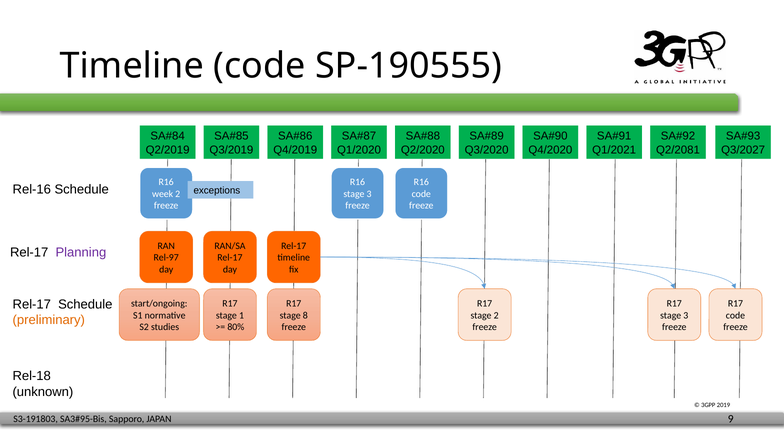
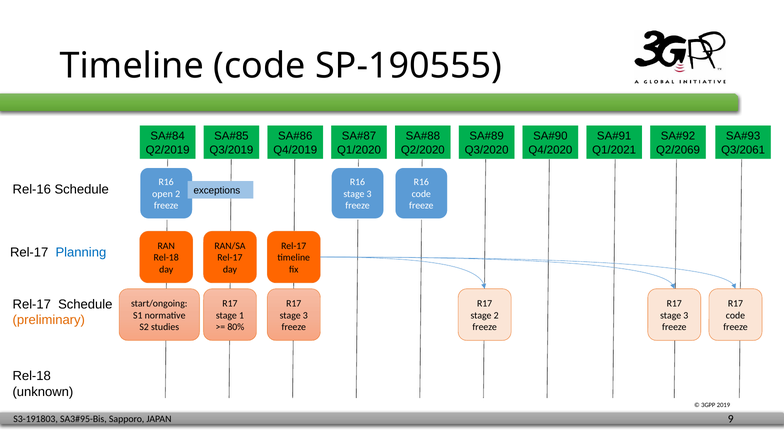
Q2/2081: Q2/2081 -> Q2/2069 (678, 150)
Q3/2027: Q3/2027 -> Q3/2061 (743, 150)
week: week -> open (163, 194)
Planning colour: purple -> blue (81, 253)
Rel-97: Rel-97 -> Rel-18 (166, 258)
8: 8 -> 3 (305, 315)
